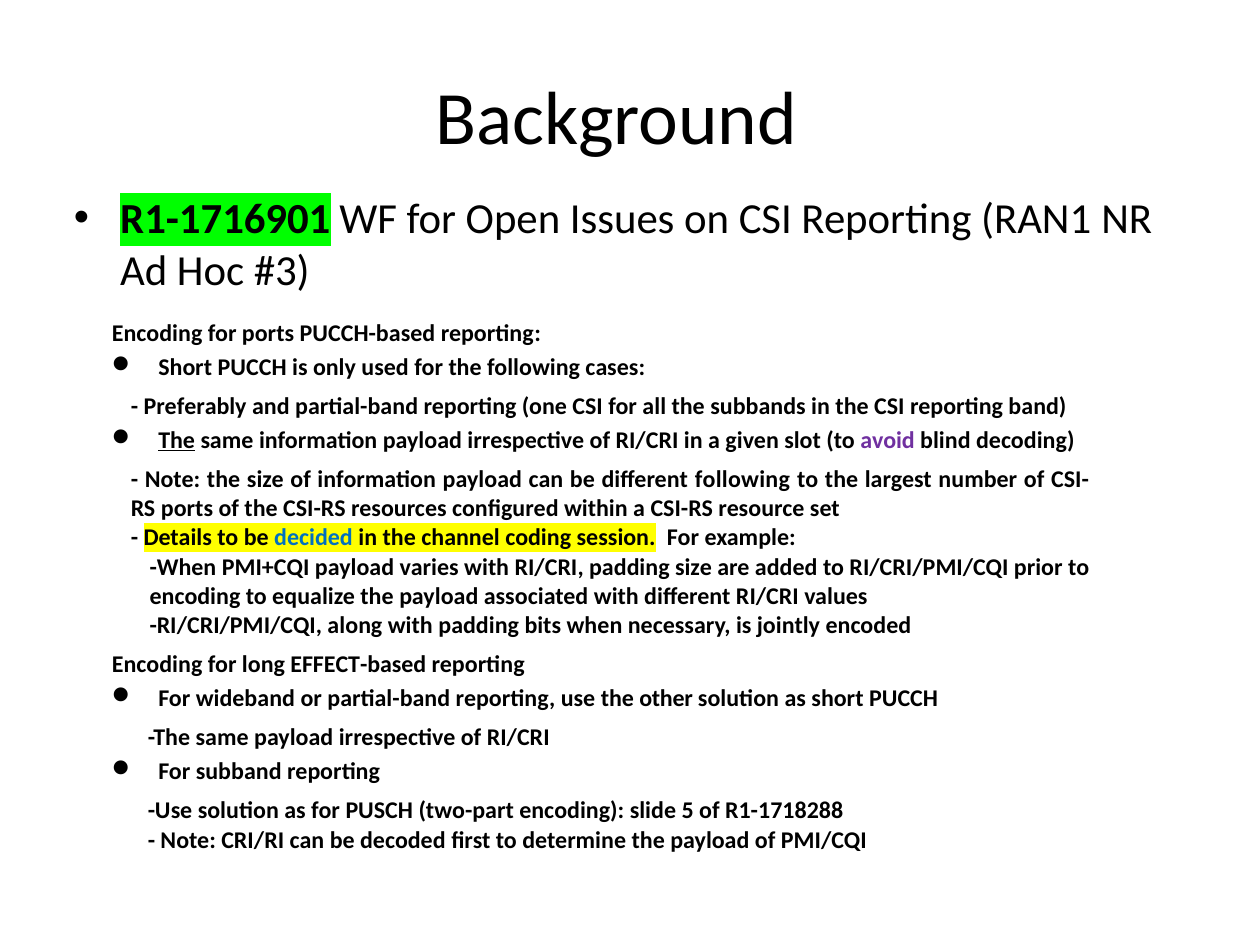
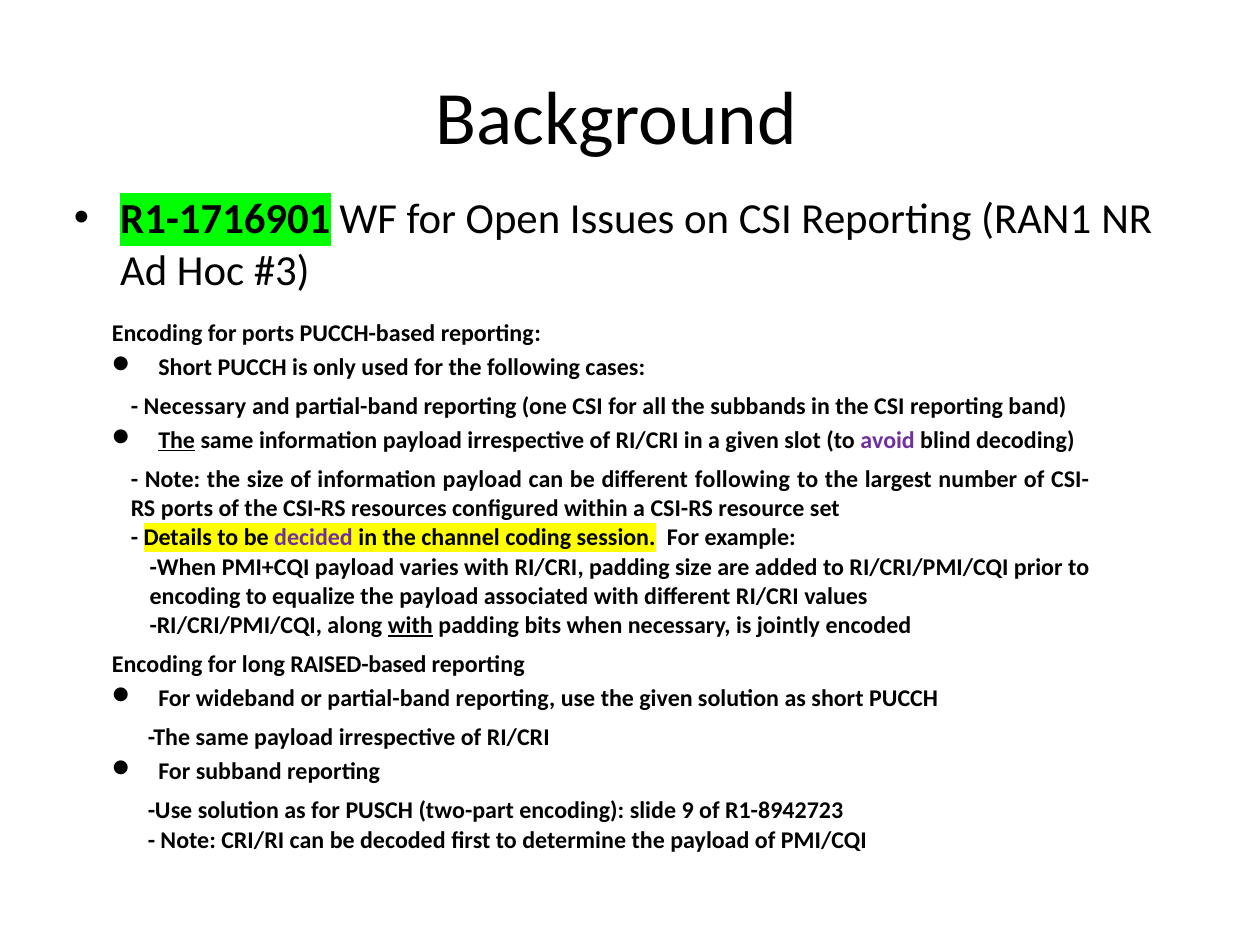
Preferably: Preferably -> Necessary (195, 406)
decided colour: blue -> purple (313, 538)
with underline: none -> present (410, 625)
EFFECT-based: EFFECT-based -> RAISED-based (358, 665)
the other: other -> given (666, 698)
5: 5 -> 9 (688, 811)
R1-1718288: R1-1718288 -> R1-8942723 (784, 811)
